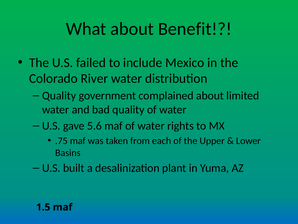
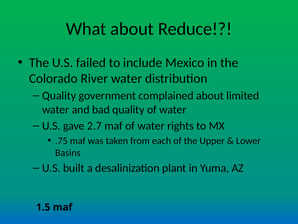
Benefit: Benefit -> Reduce (195, 29)
5.6: 5.6 -> 2.7 (94, 126)
